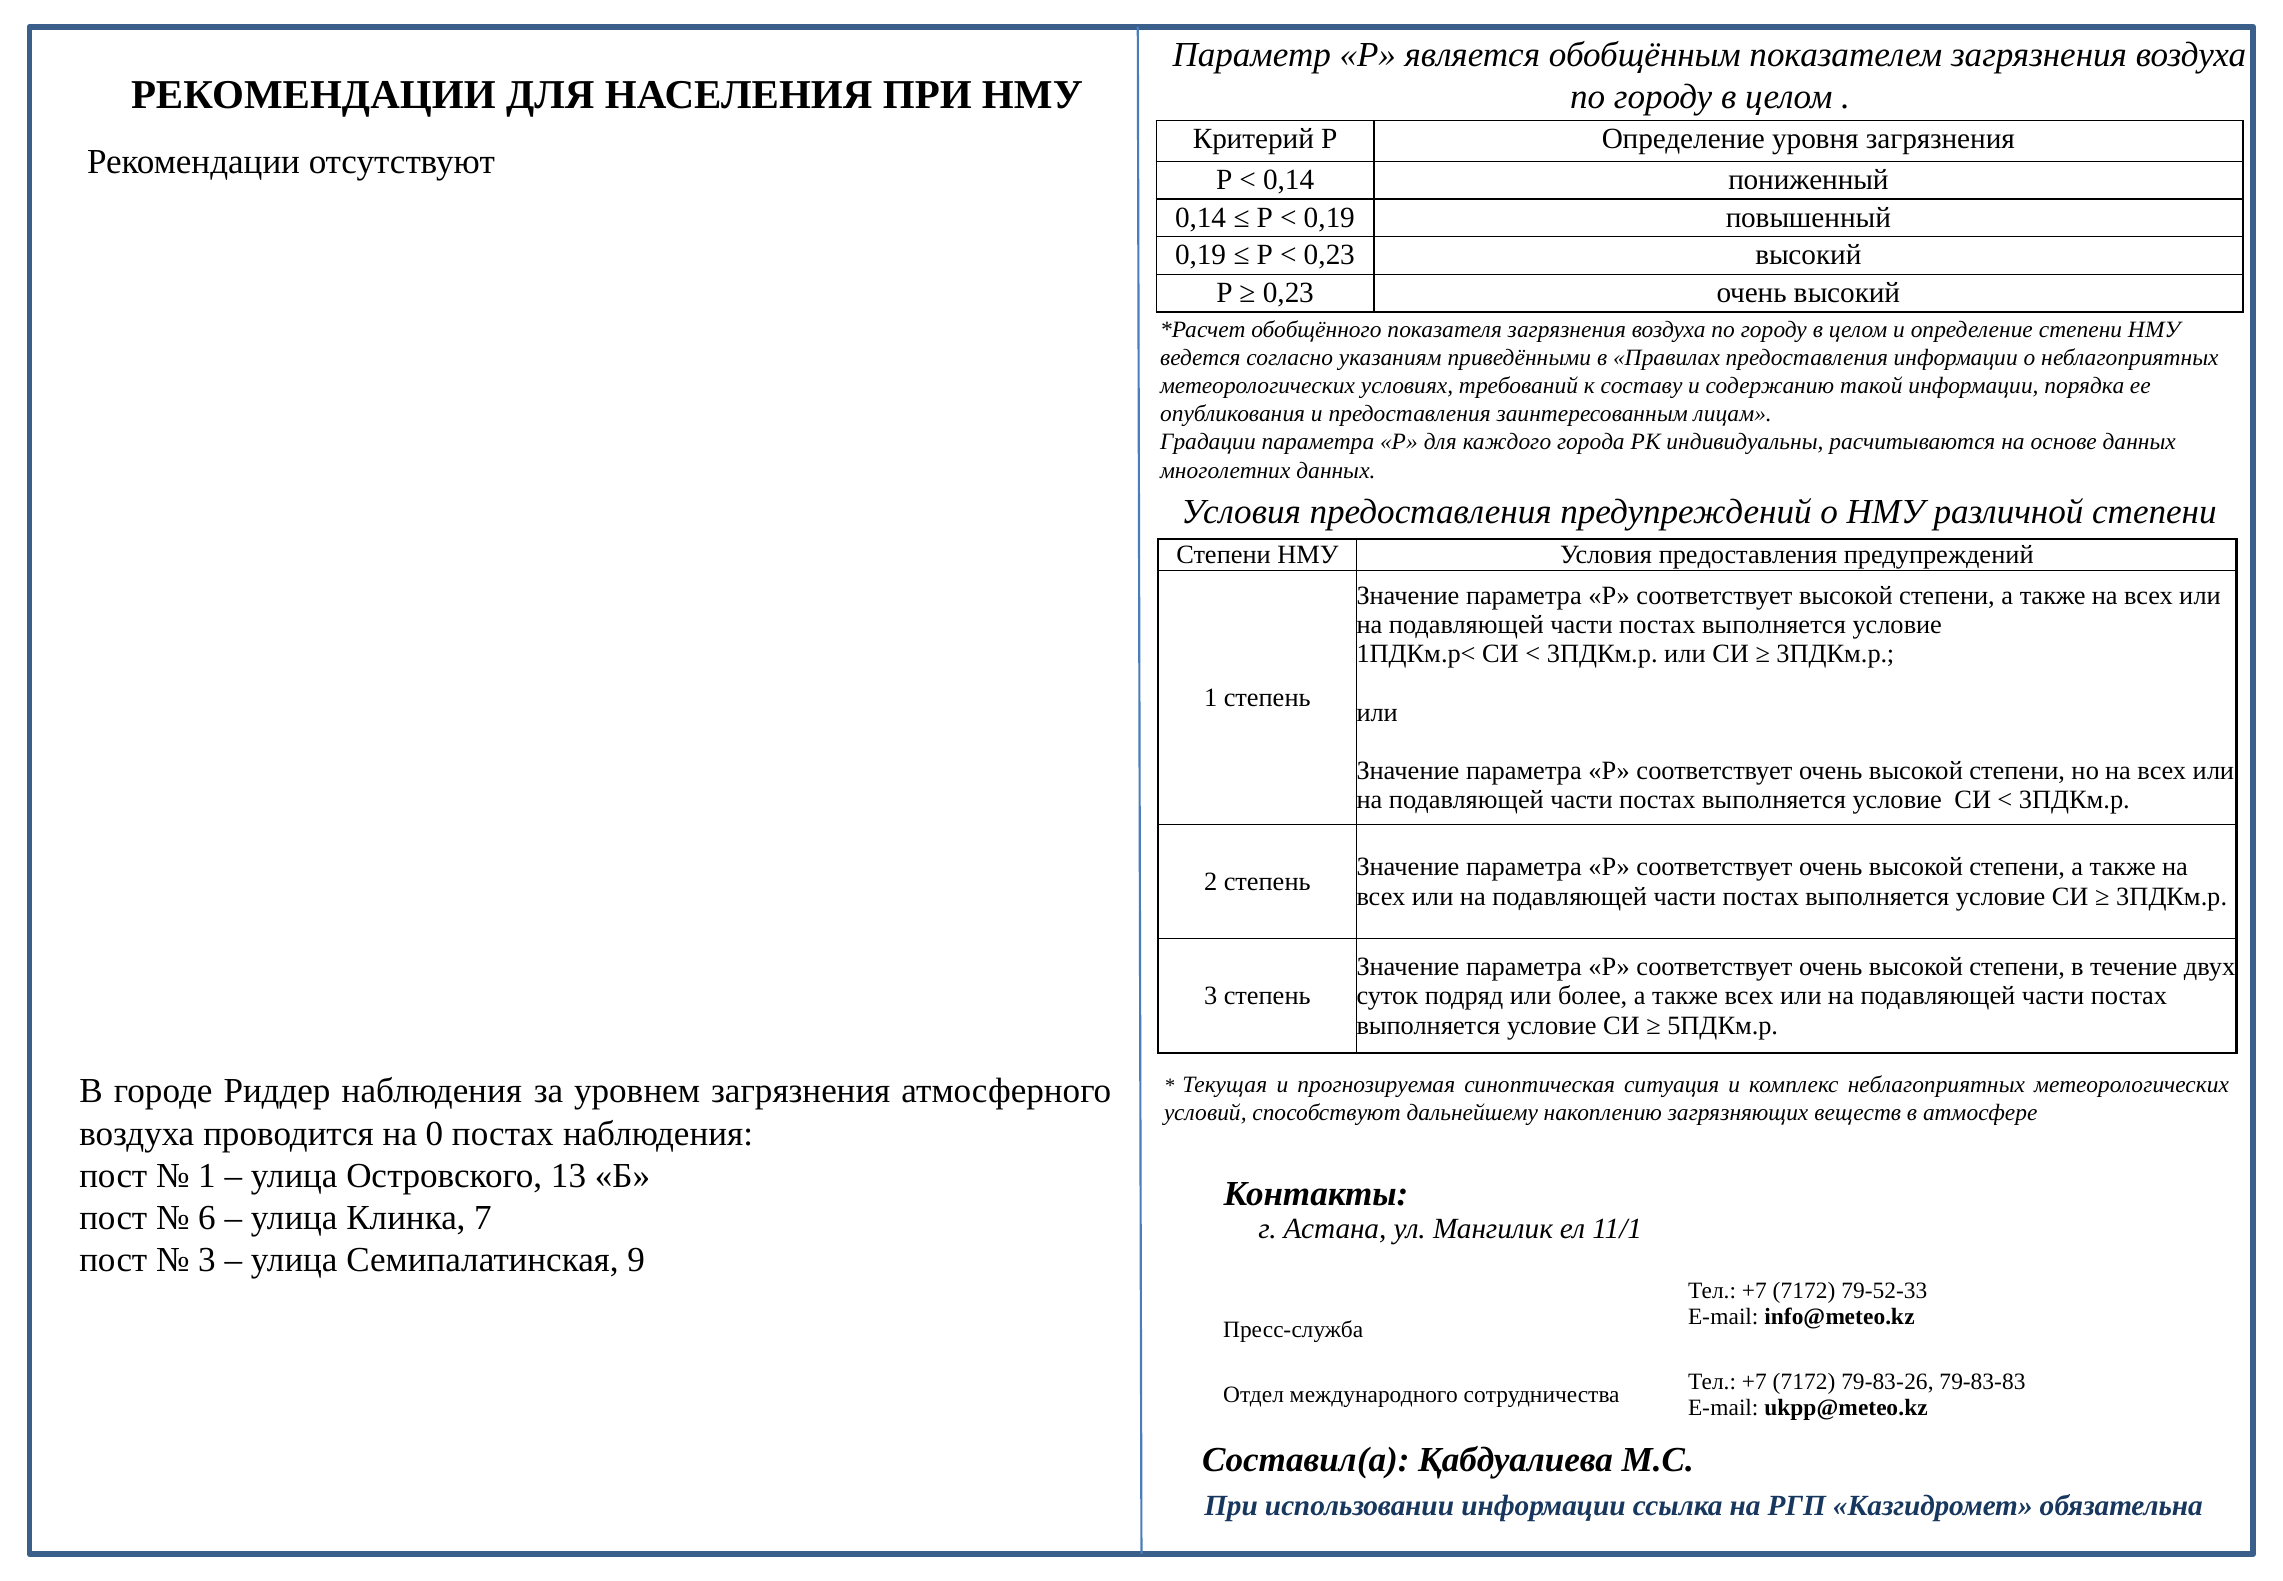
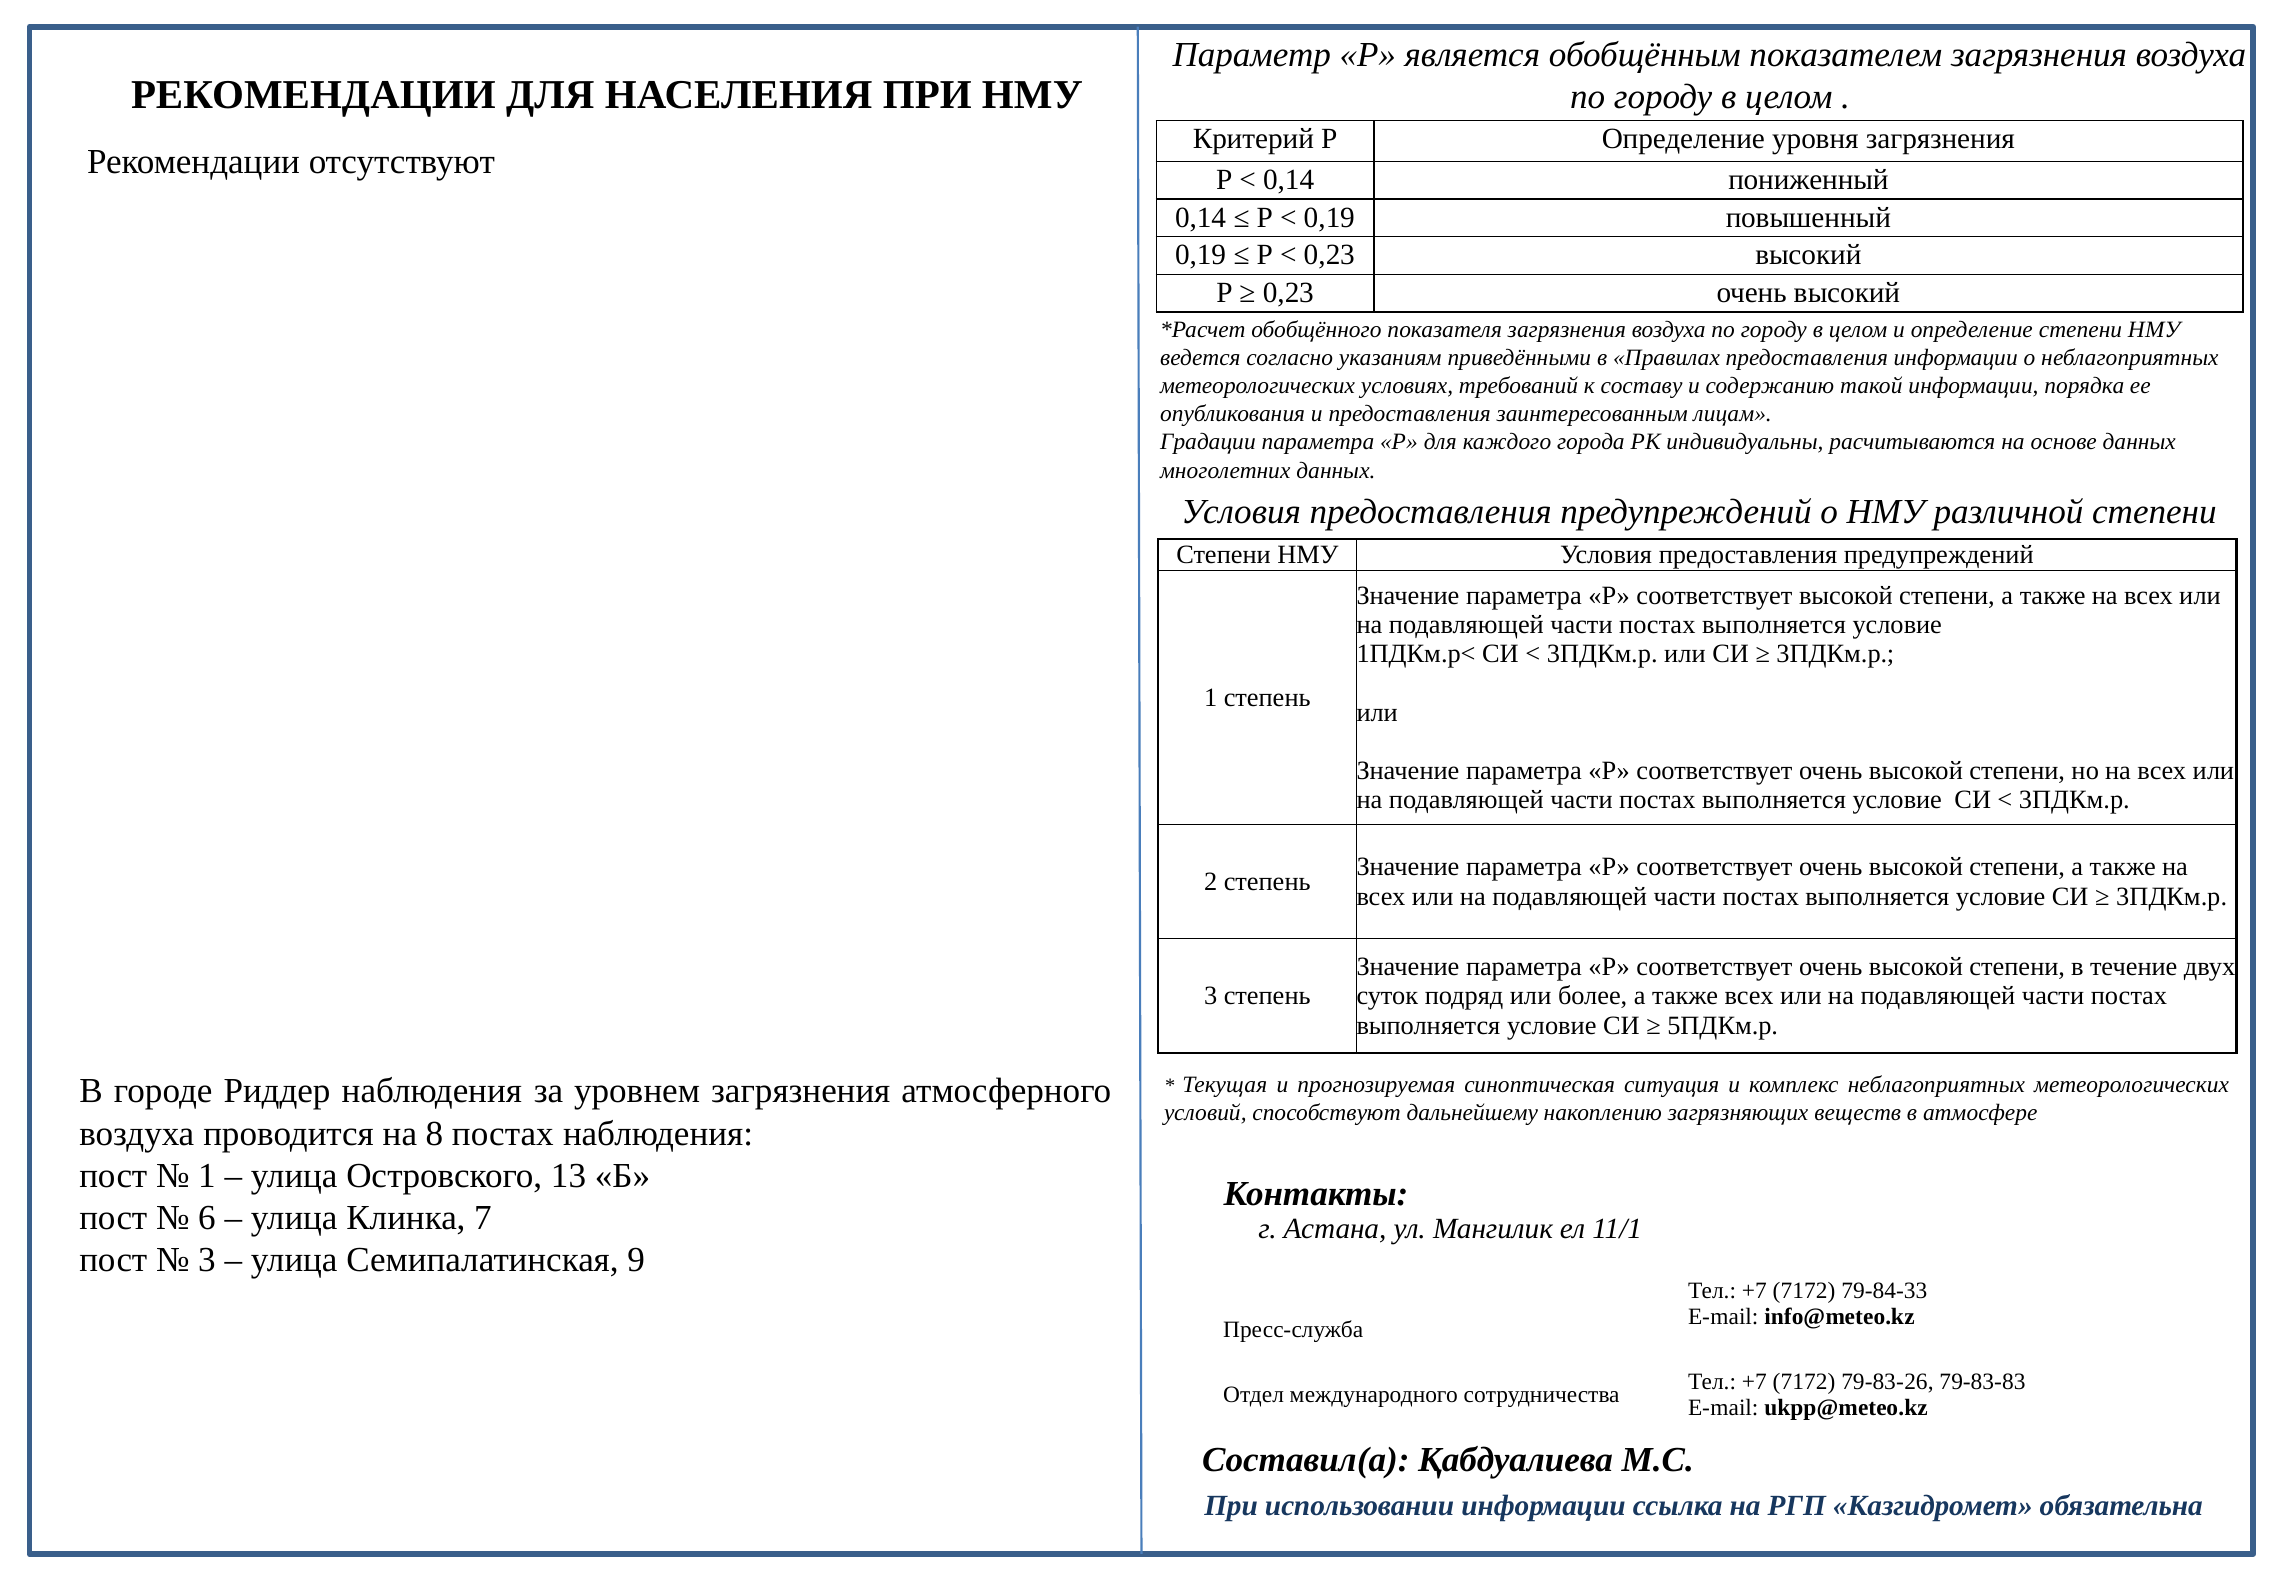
0: 0 -> 8 (434, 1133)
79-52-33: 79-52-33 -> 79-84-33 (1884, 1290)
